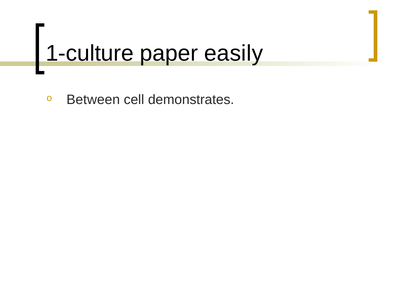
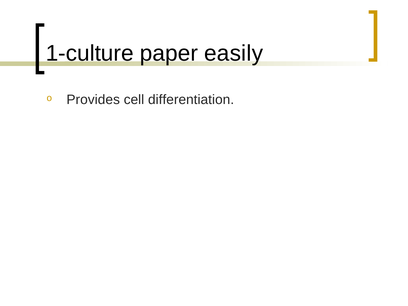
Between: Between -> Provides (93, 100)
demonstrates: demonstrates -> differentiation (191, 100)
